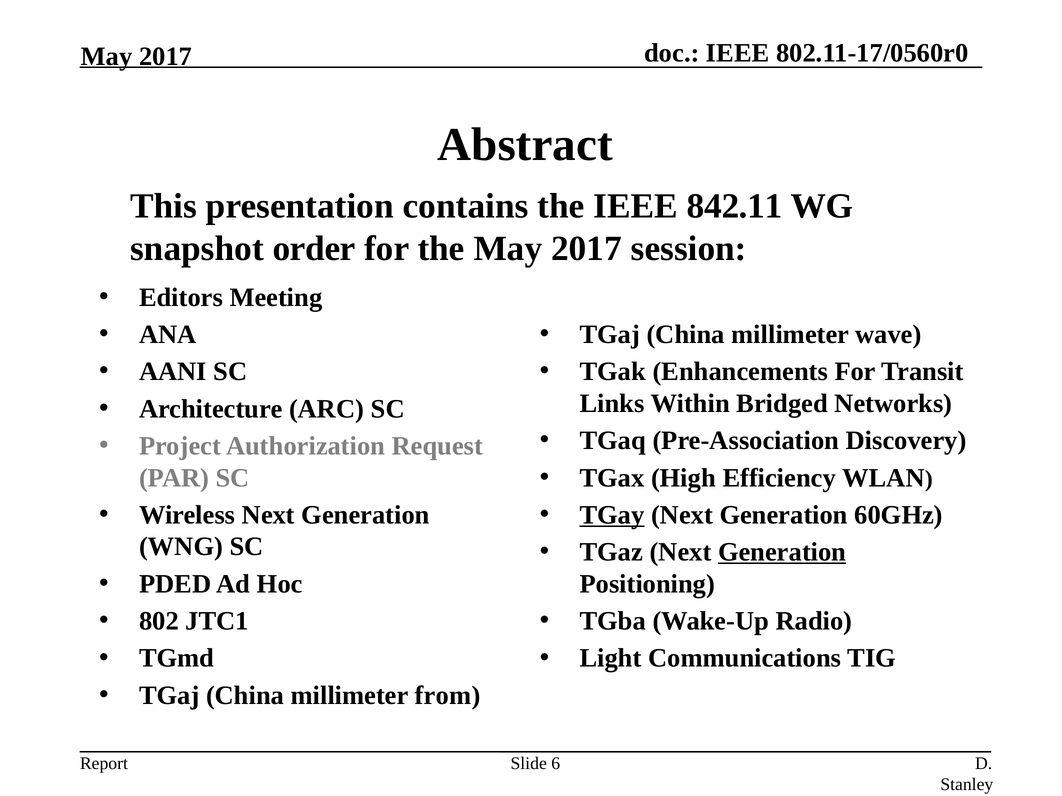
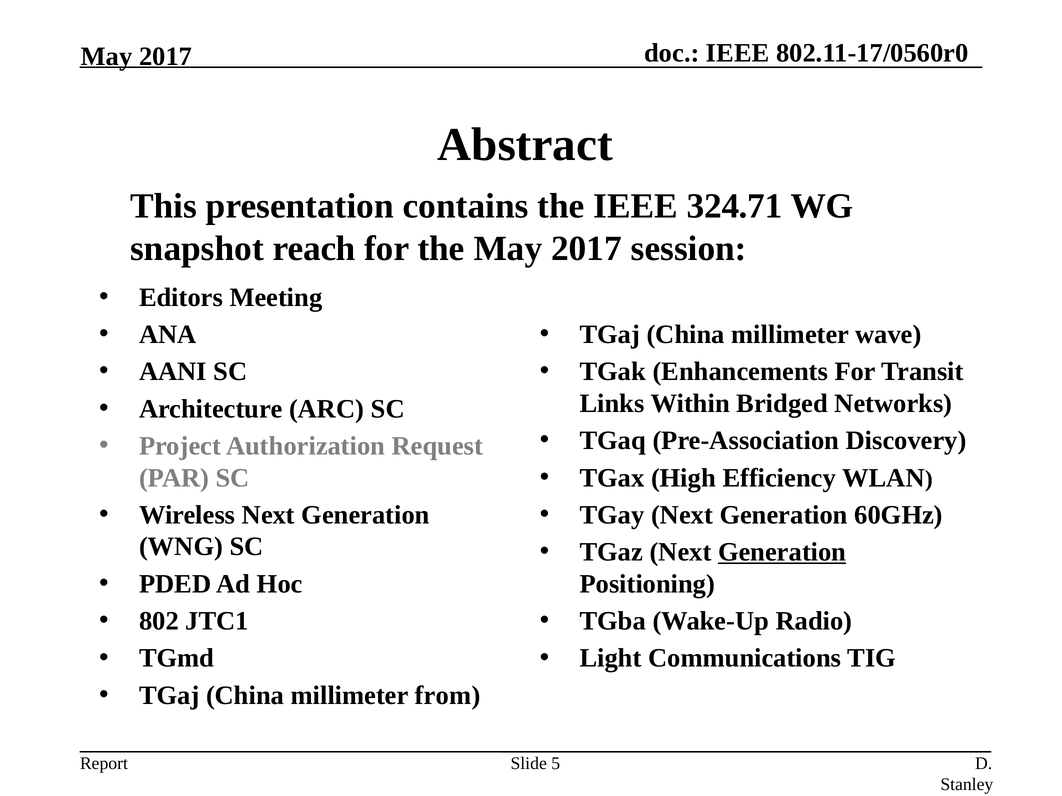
842.11: 842.11 -> 324.71 (735, 206)
order: order -> reach (314, 249)
TGay underline: present -> none (612, 515)
6: 6 -> 5 (556, 764)
